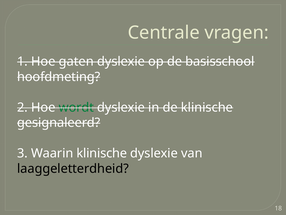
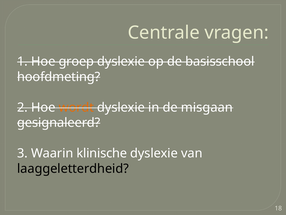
gaten: gaten -> groep (76, 61)
wordt colour: green -> orange (76, 107)
de klinische: klinische -> misgaan (207, 107)
